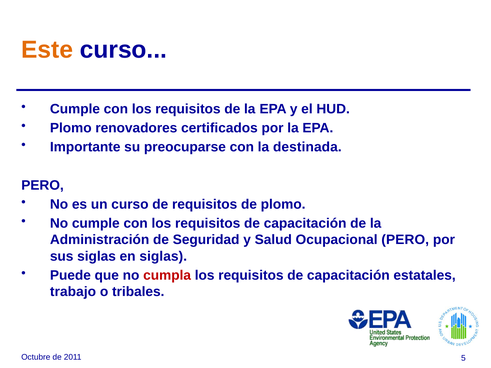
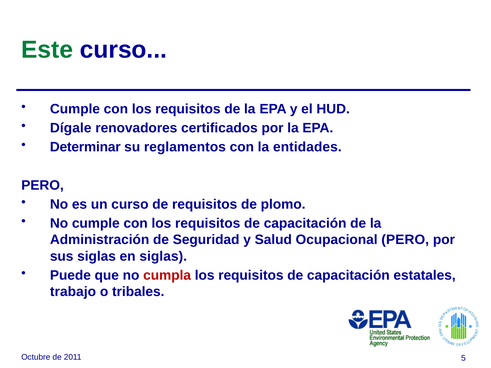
Este colour: orange -> green (47, 50)
Plomo: Plomo -> Dígale (71, 128)
Importante: Importante -> Determinar (85, 147)
preocuparse: preocuparse -> reglamentos (185, 147)
destinada: destinada -> entidades (307, 147)
